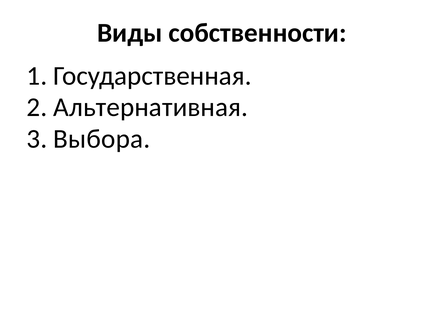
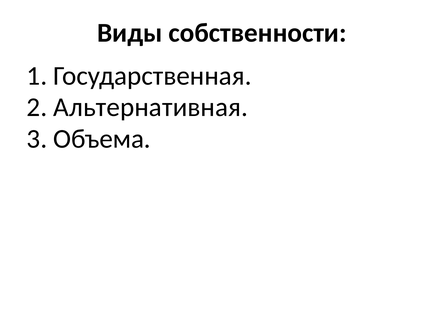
Выбора: Выбора -> Объема (102, 139)
